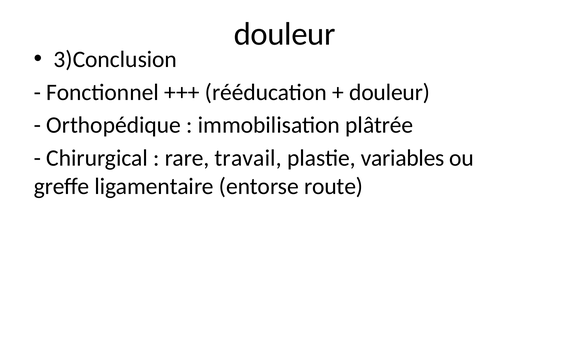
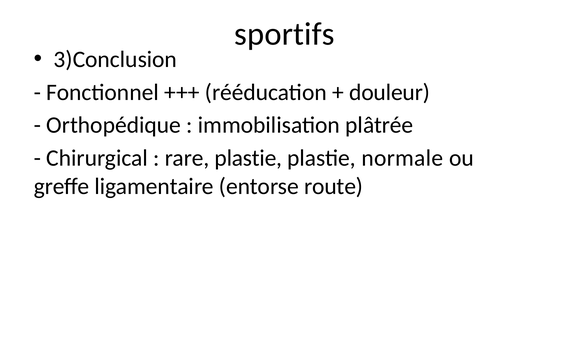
douleur: douleur -> sportifs (284, 34)
rare travail: travail -> plastie (248, 158)
variables: variables -> normale (402, 158)
